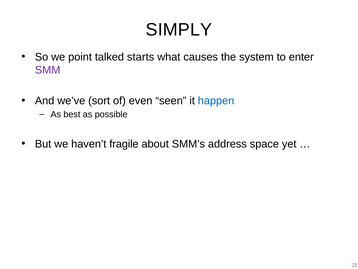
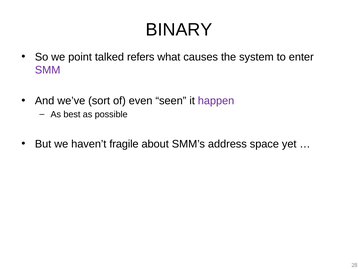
SIMPLY: SIMPLY -> BINARY (179, 30)
starts: starts -> refers (141, 57)
happen colour: blue -> purple (216, 101)
